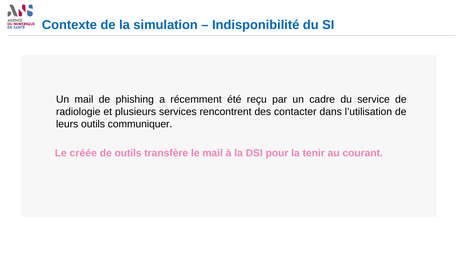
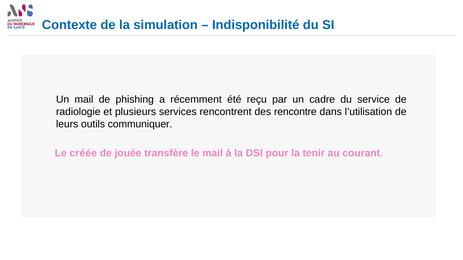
contacter: contacter -> rencontre (295, 112)
de outils: outils -> jouée (128, 153)
